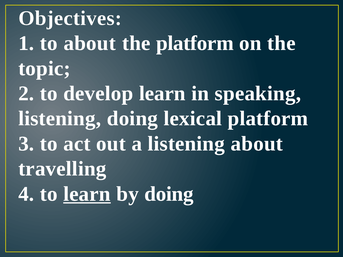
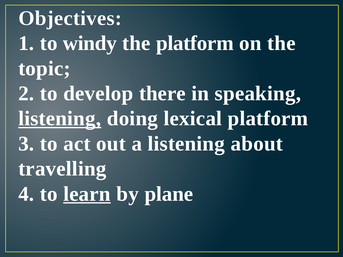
to about: about -> windy (90, 43)
develop learn: learn -> there (162, 94)
listening underline: none -> present (60, 119)
by doing: doing -> plane (169, 194)
